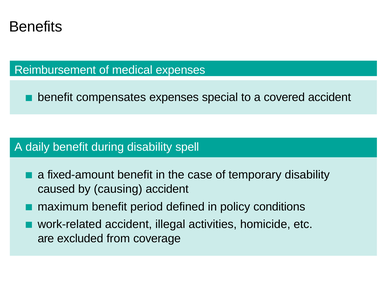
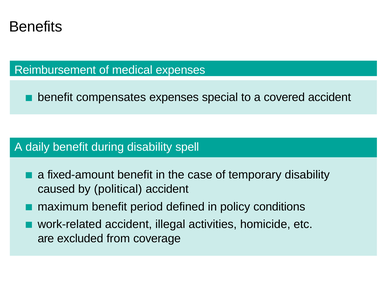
causing: causing -> political (118, 189)
